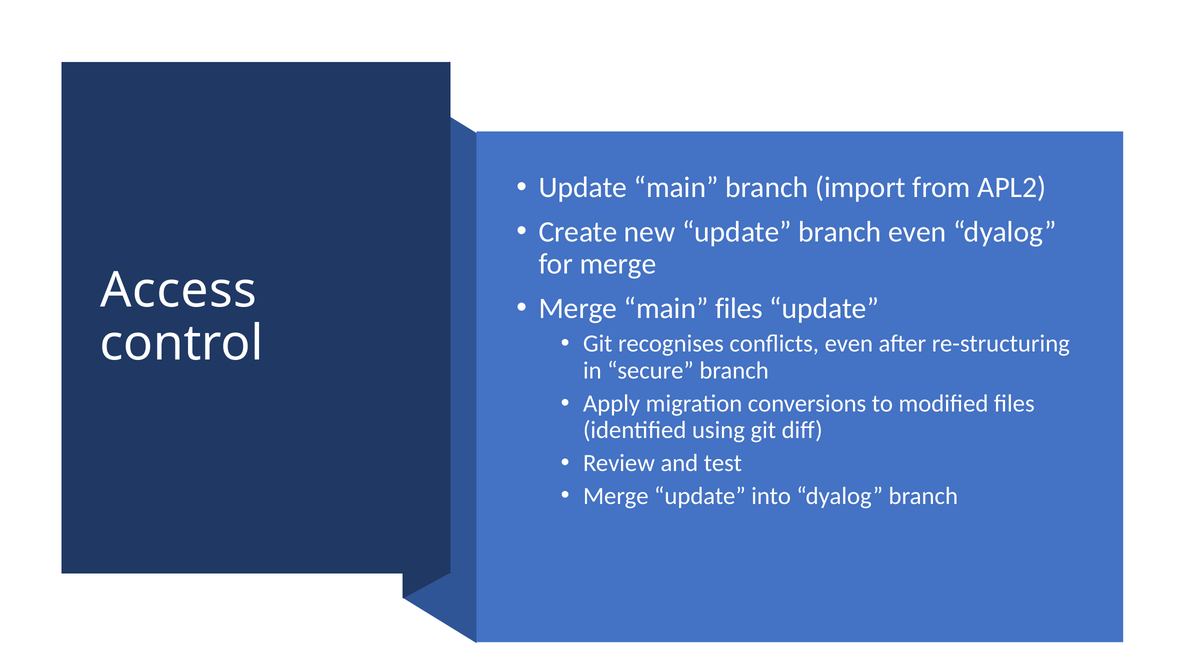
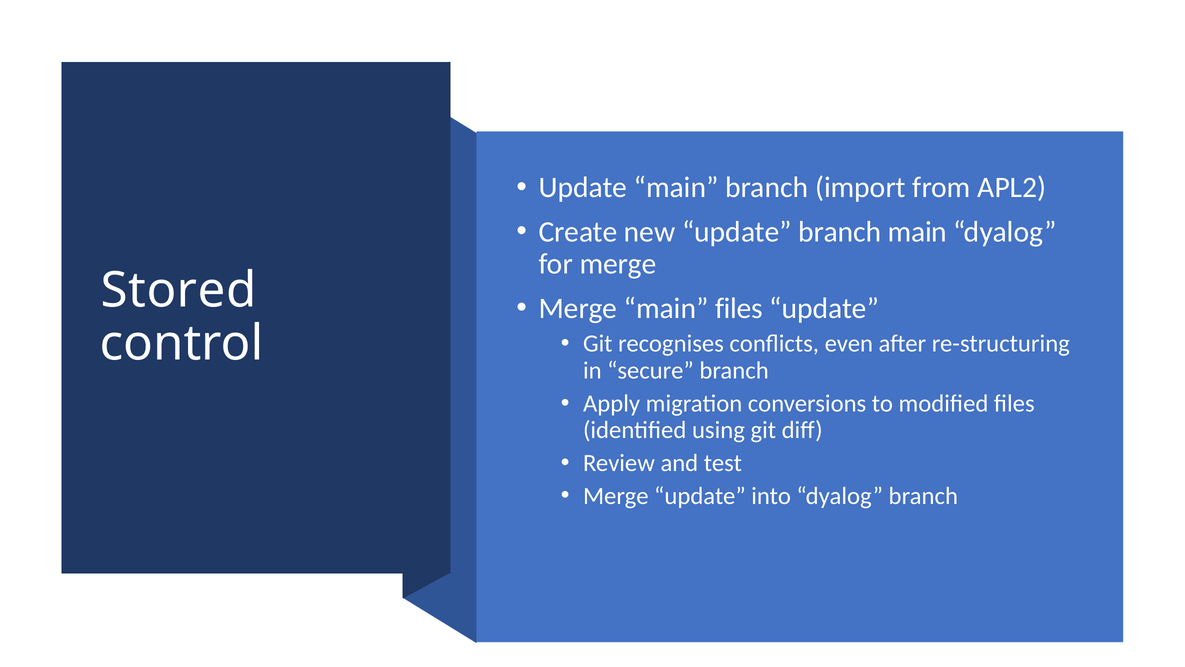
branch even: even -> main (917, 232)
Access: Access -> Stored (179, 290)
